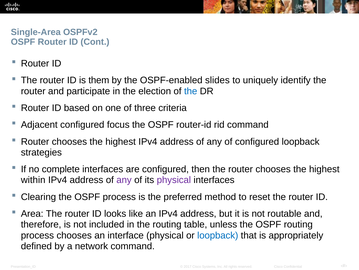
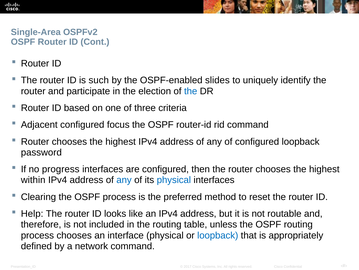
them: them -> such (99, 80)
strategies: strategies -> password (41, 152)
complete: complete -> progress (61, 169)
any colour: purple -> blue (124, 180)
physical colour: purple -> blue (174, 180)
Area: Area -> Help (32, 213)
